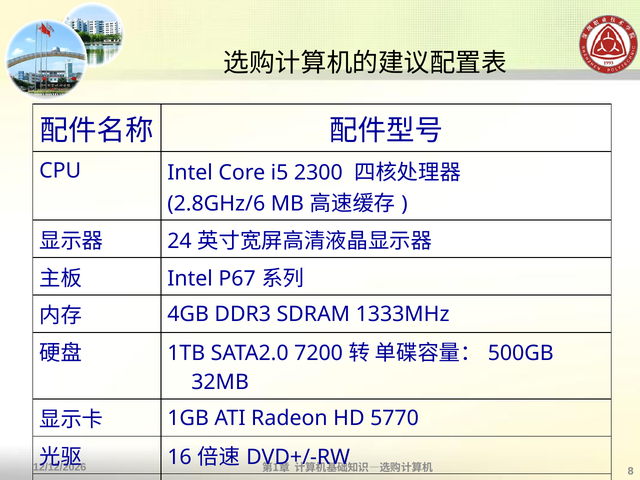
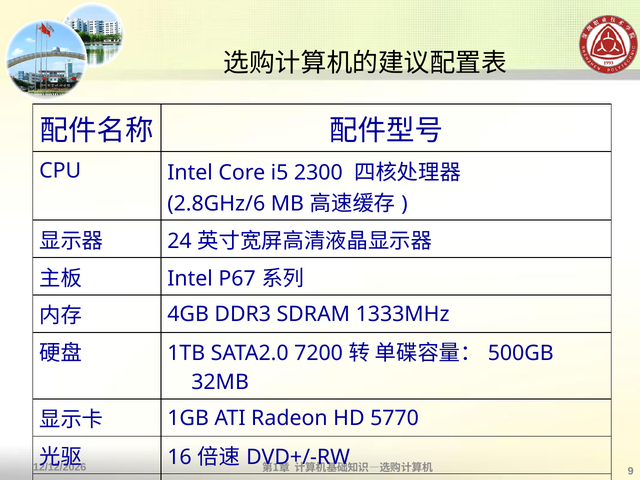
8: 8 -> 9 (631, 471)
